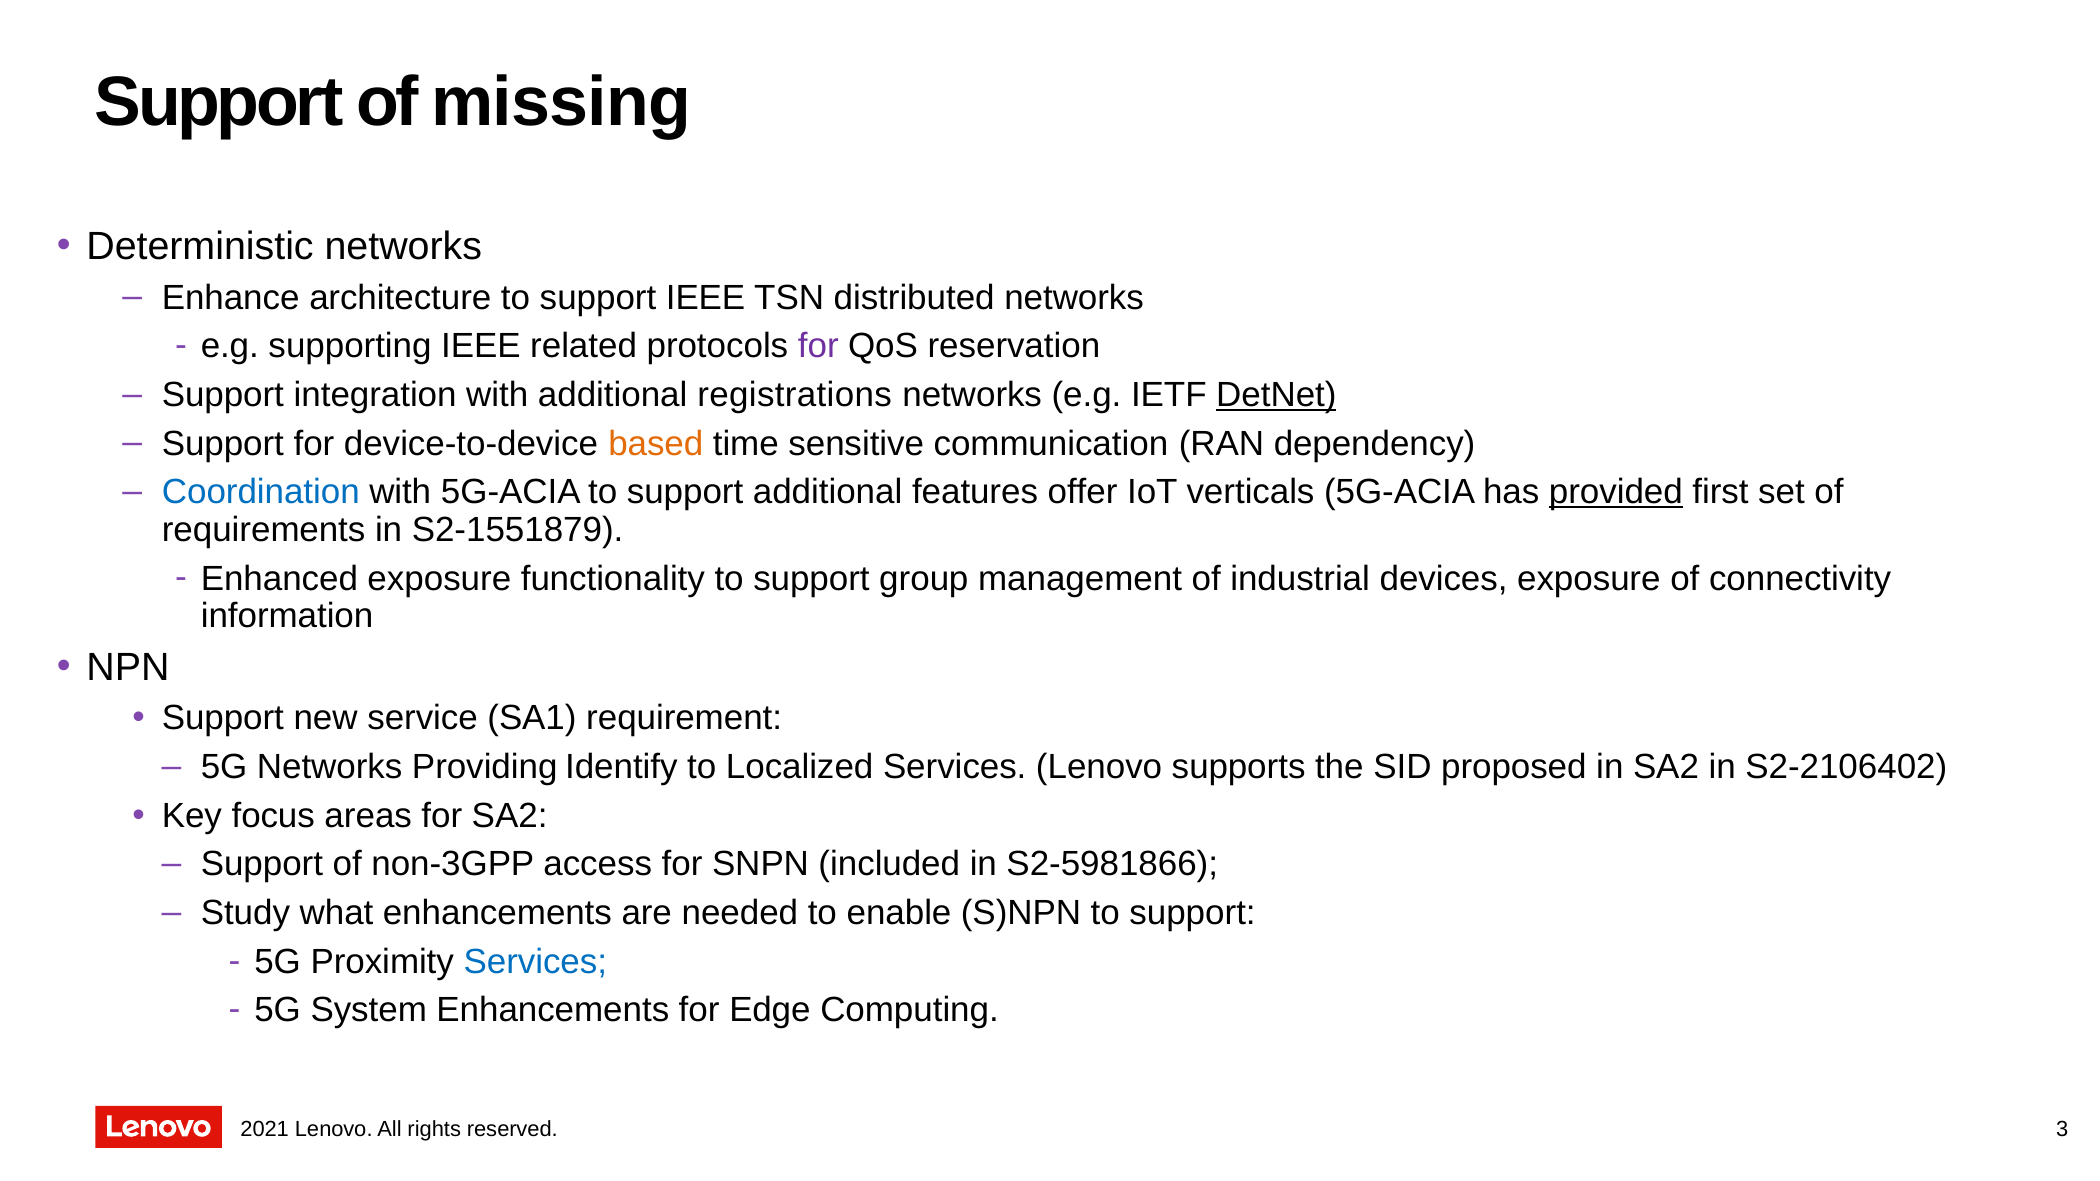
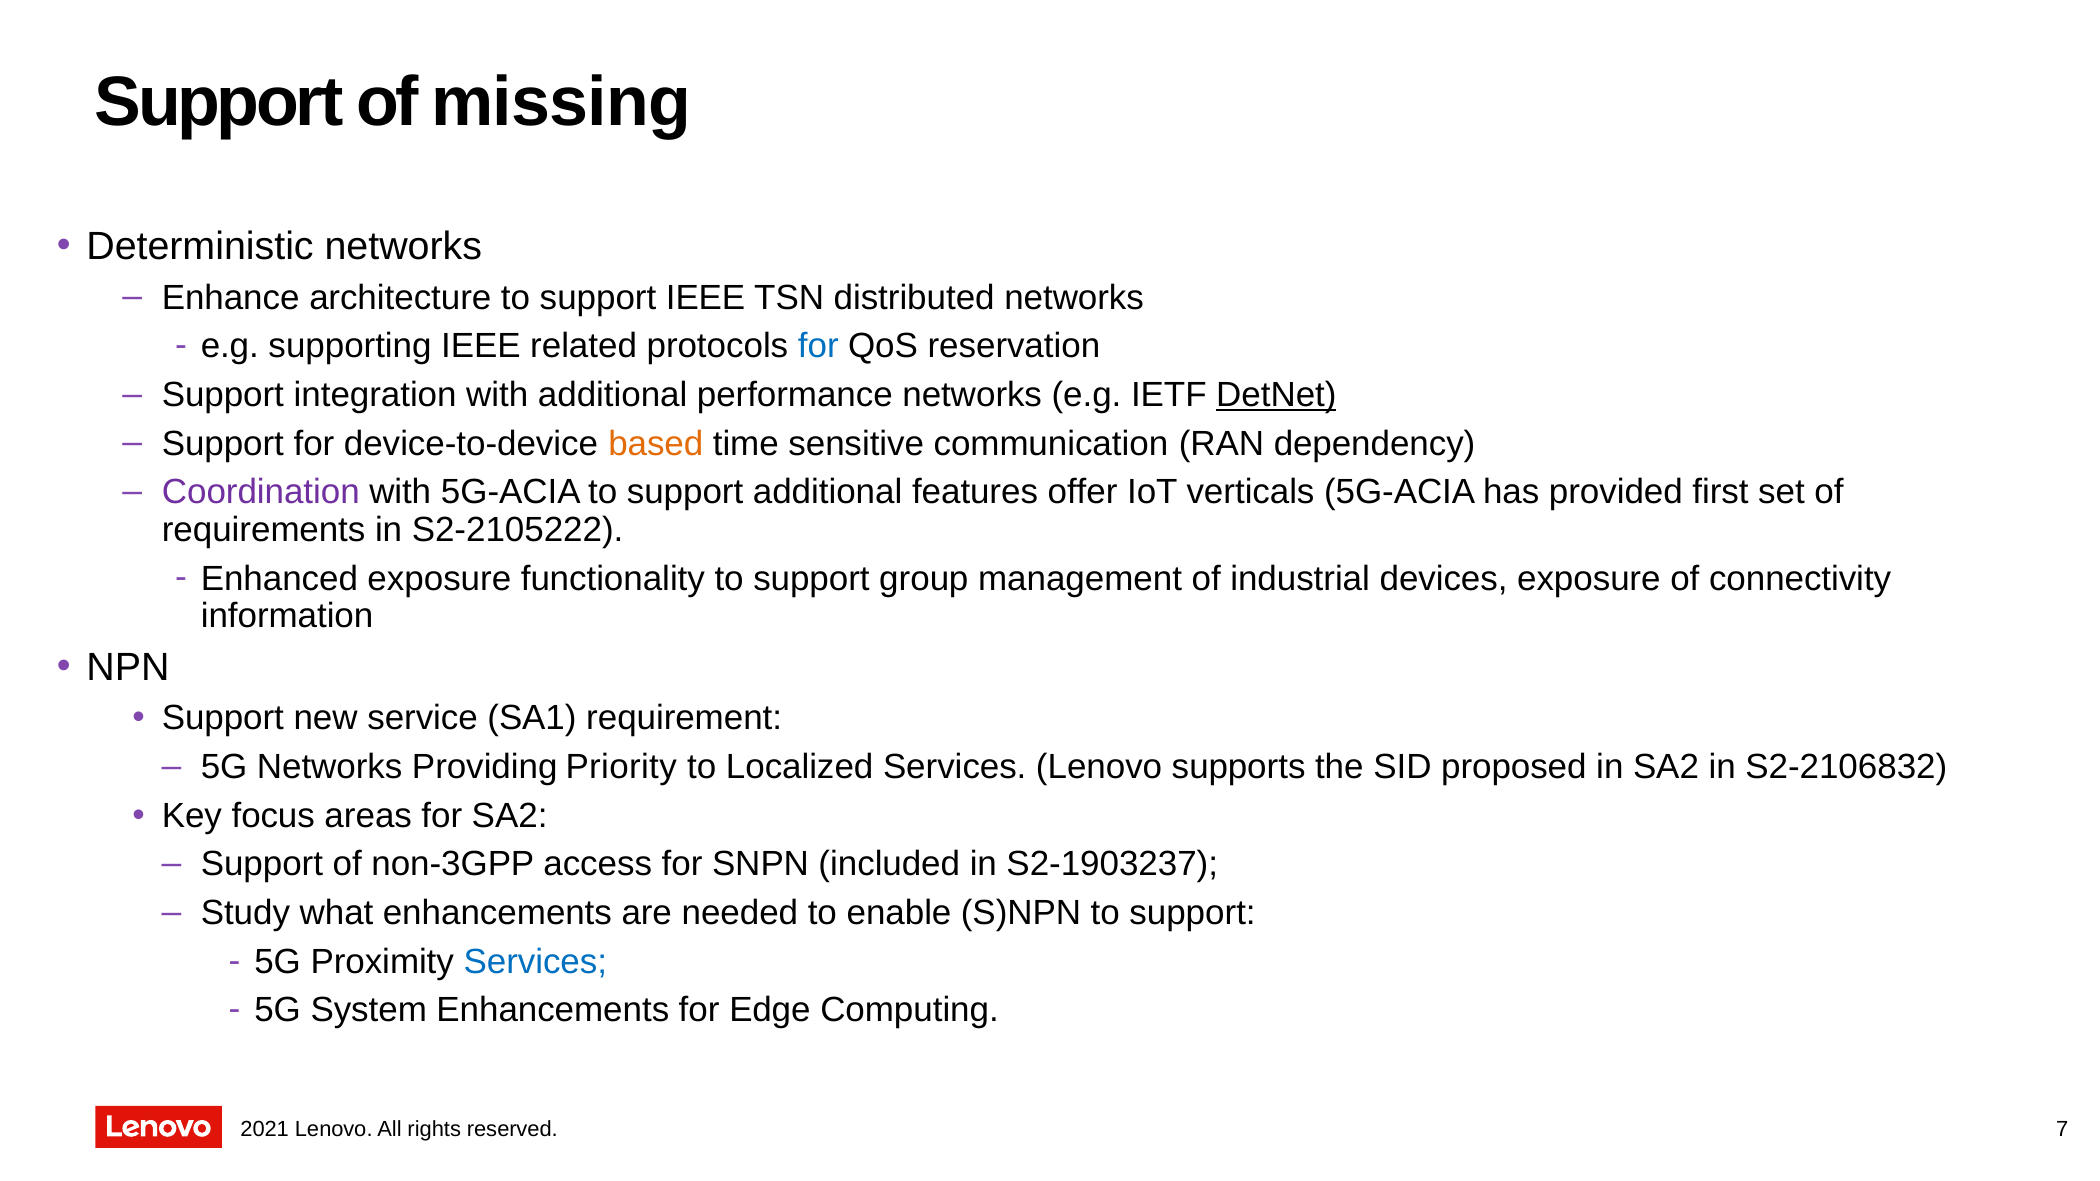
for colour: purple -> blue (818, 346)
registrations: registrations -> performance (795, 395)
Coordination colour: blue -> purple (261, 492)
provided underline: present -> none (1616, 492)
S2-1551879: S2-1551879 -> S2-2105222 (518, 530)
Identify: Identify -> Priority (621, 767)
S2-2106402: S2-2106402 -> S2-2106832 (1846, 767)
S2-5981866: S2-5981866 -> S2-1903237 (1112, 865)
3: 3 -> 7 (2062, 1130)
